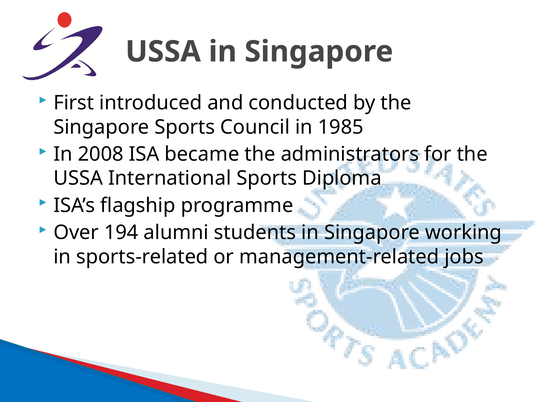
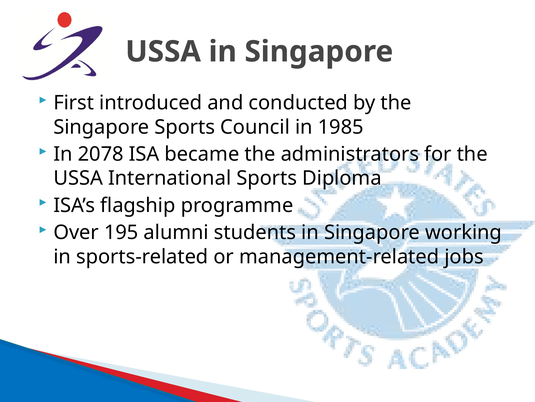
2008: 2008 -> 2078 (101, 154)
194: 194 -> 195 (121, 232)
